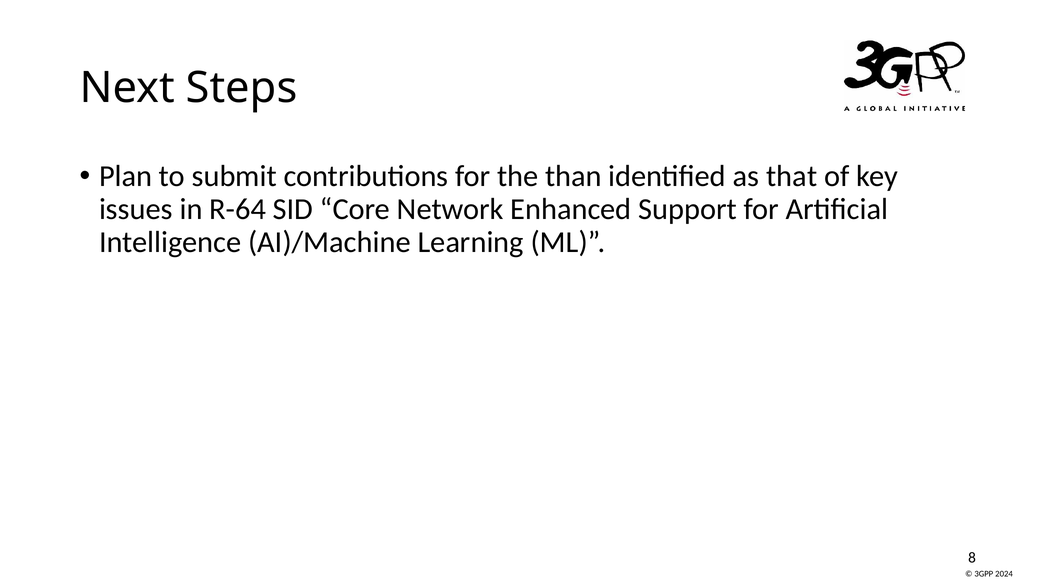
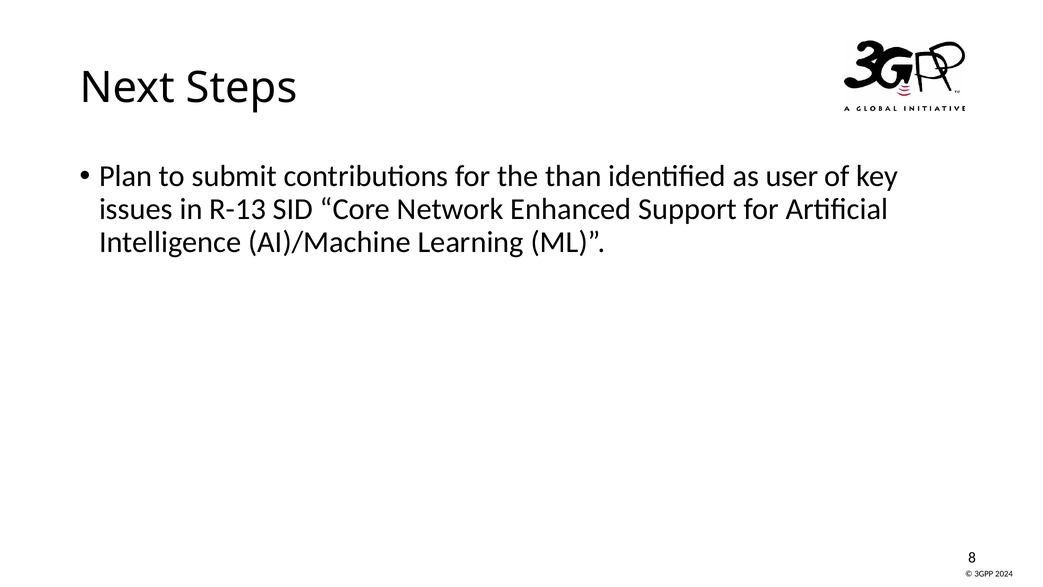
that: that -> user (792, 176)
R-64: R-64 -> R-13 (238, 209)
